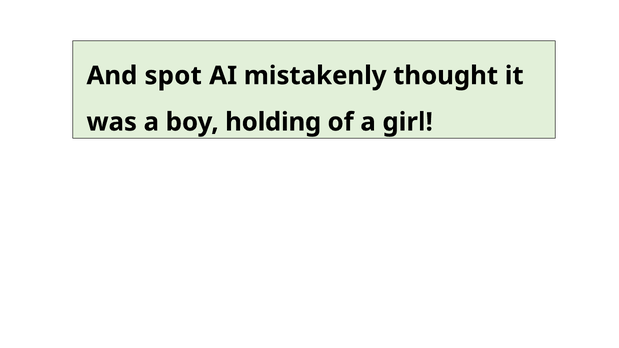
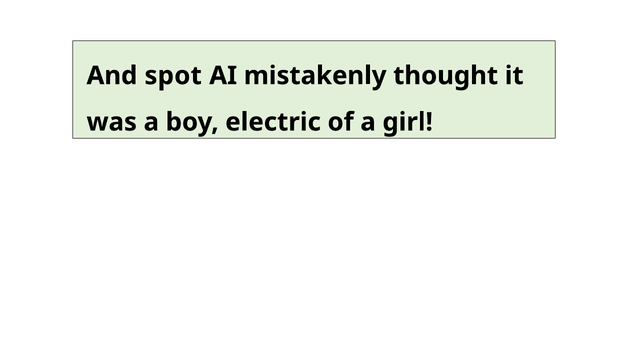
holding: holding -> electric (273, 122)
